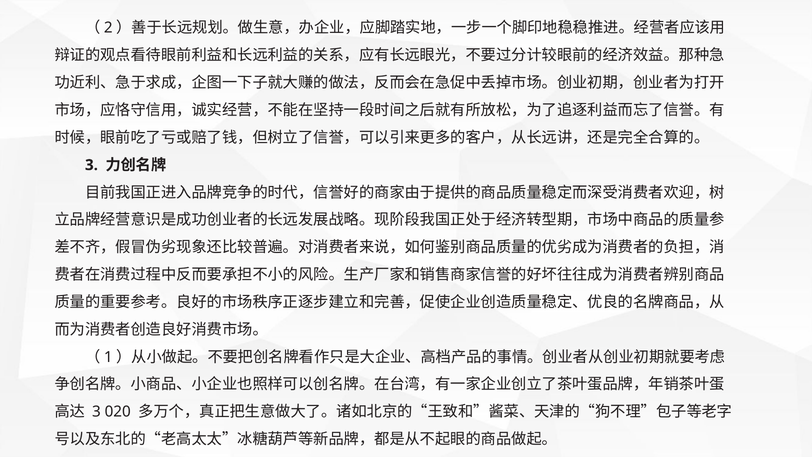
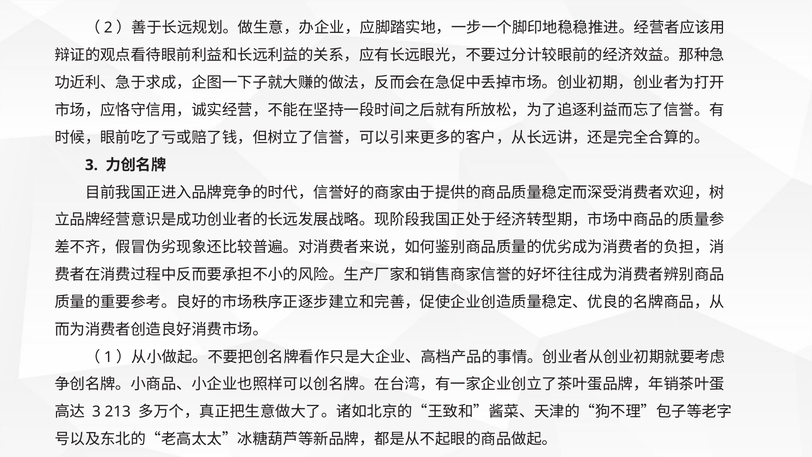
020: 020 -> 213 (118, 412)
